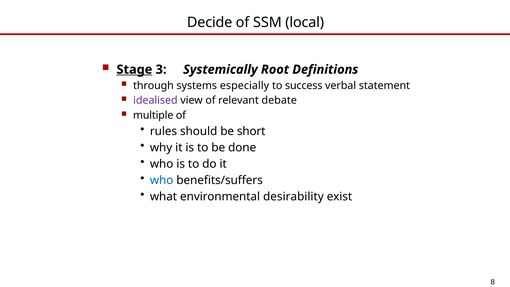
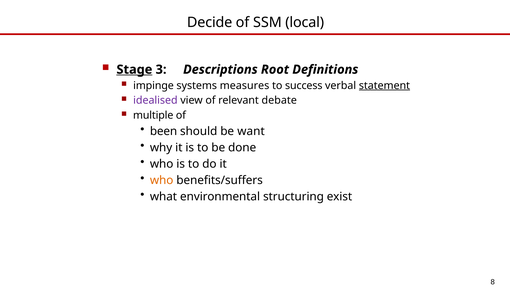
Systemically: Systemically -> Descriptions (220, 70)
through: through -> impinge (154, 86)
especially: especially -> measures (245, 86)
statement underline: none -> present (384, 86)
rules: rules -> been (164, 131)
short: short -> want (251, 131)
who colour: blue -> orange (162, 180)
desirability: desirability -> structuring (293, 196)
